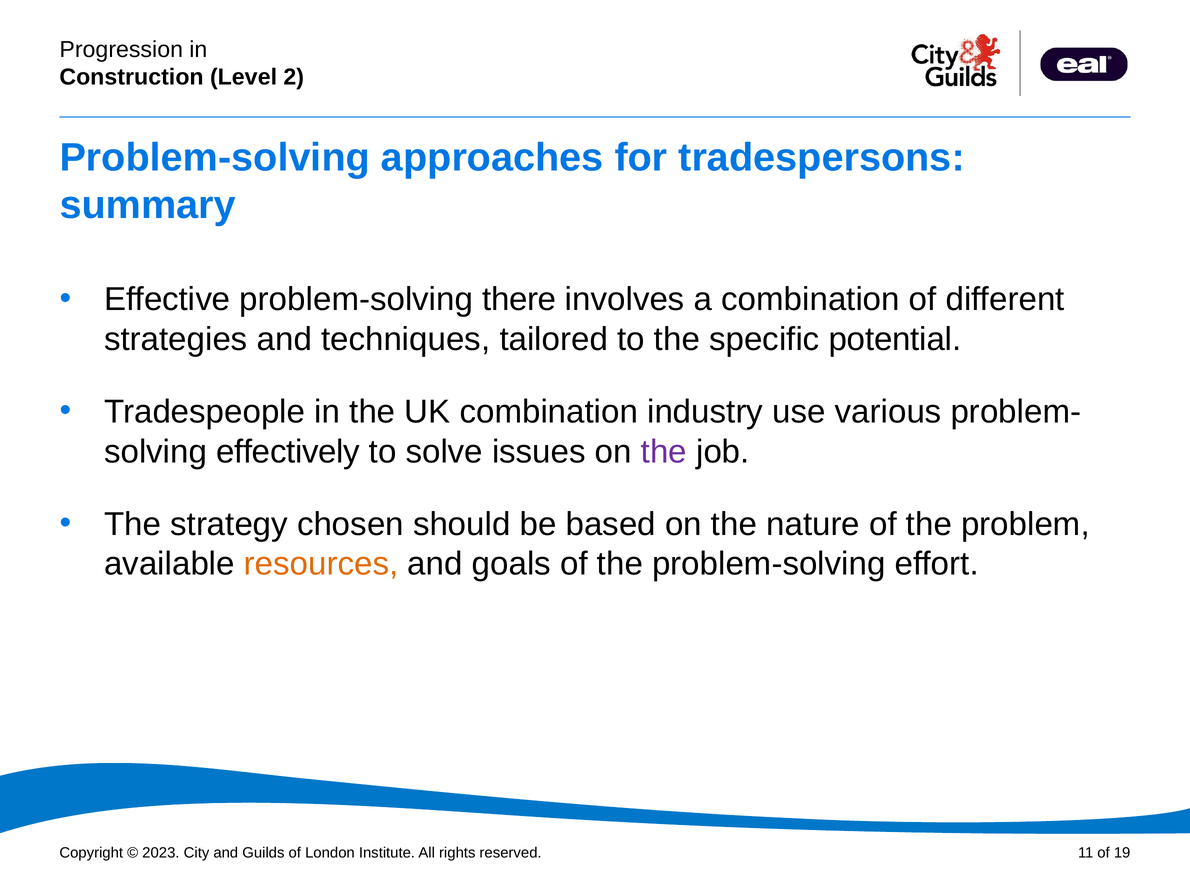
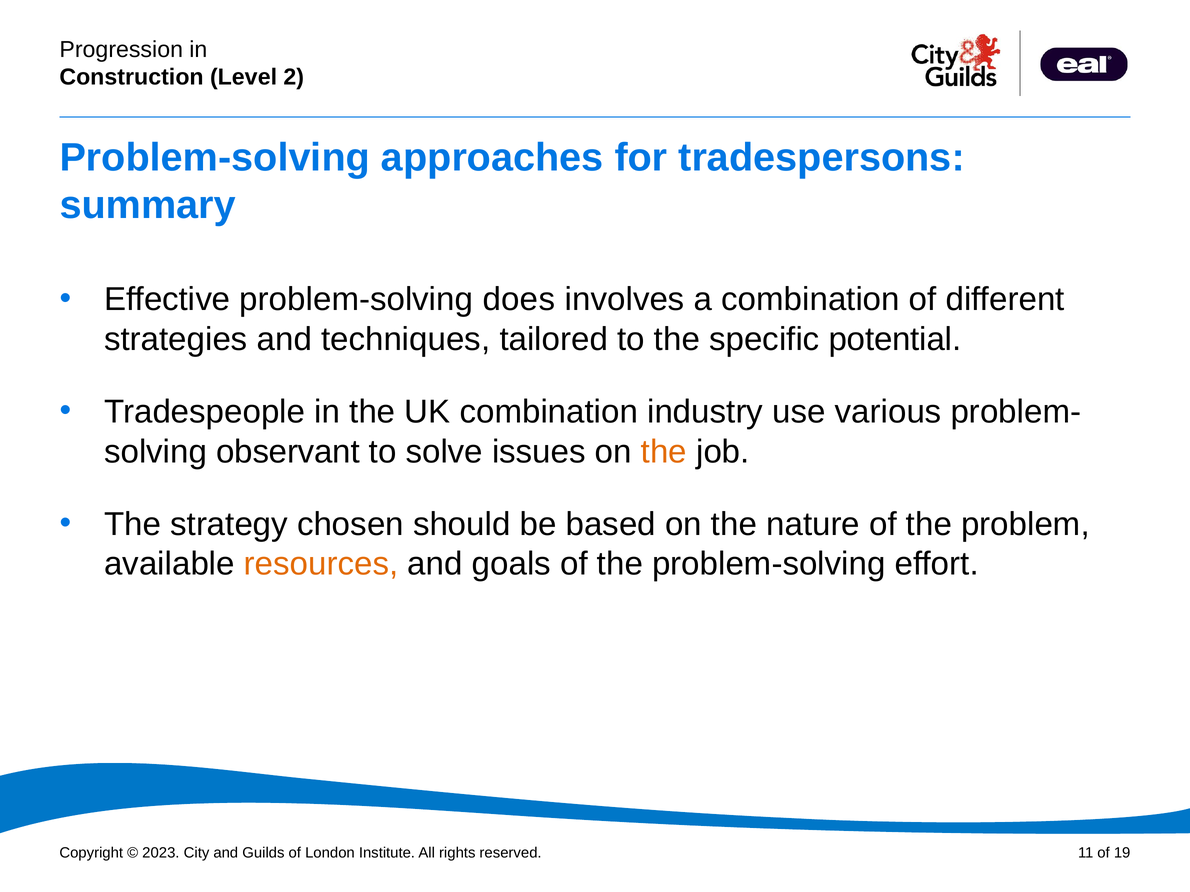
there: there -> does (519, 300)
effectively: effectively -> observant (288, 452)
the colour: purple -> orange (664, 452)
